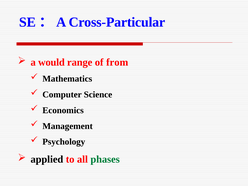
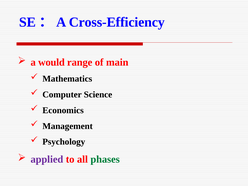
Cross-Particular: Cross-Particular -> Cross-Efficiency (117, 22)
from: from -> main (117, 62)
applied colour: black -> purple (47, 159)
